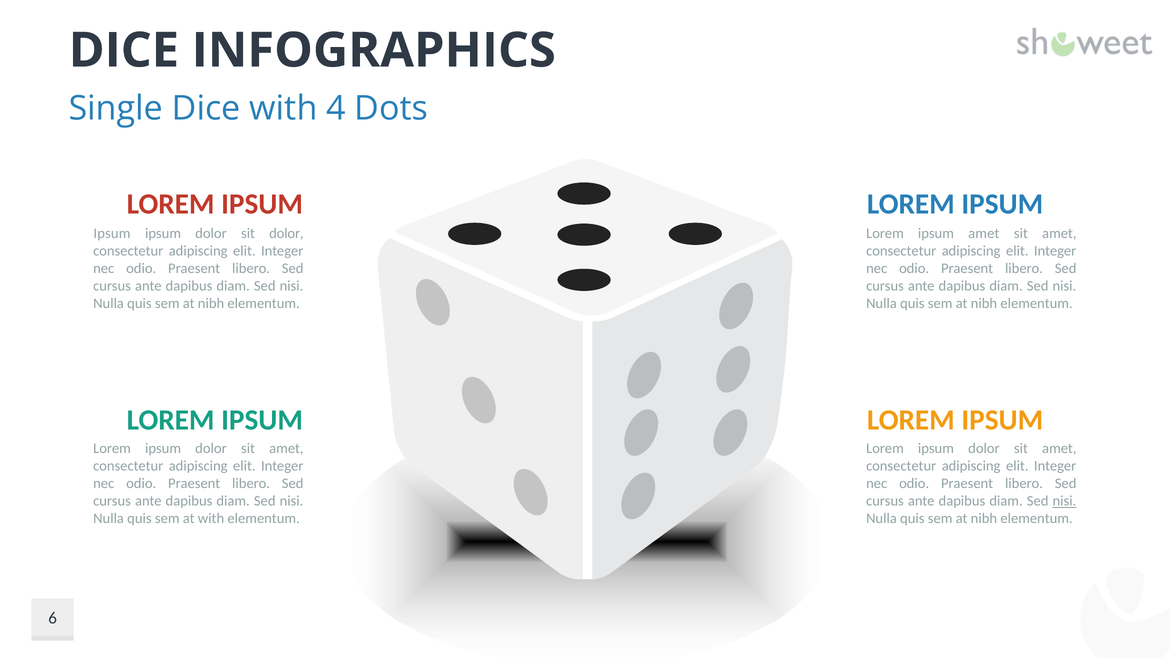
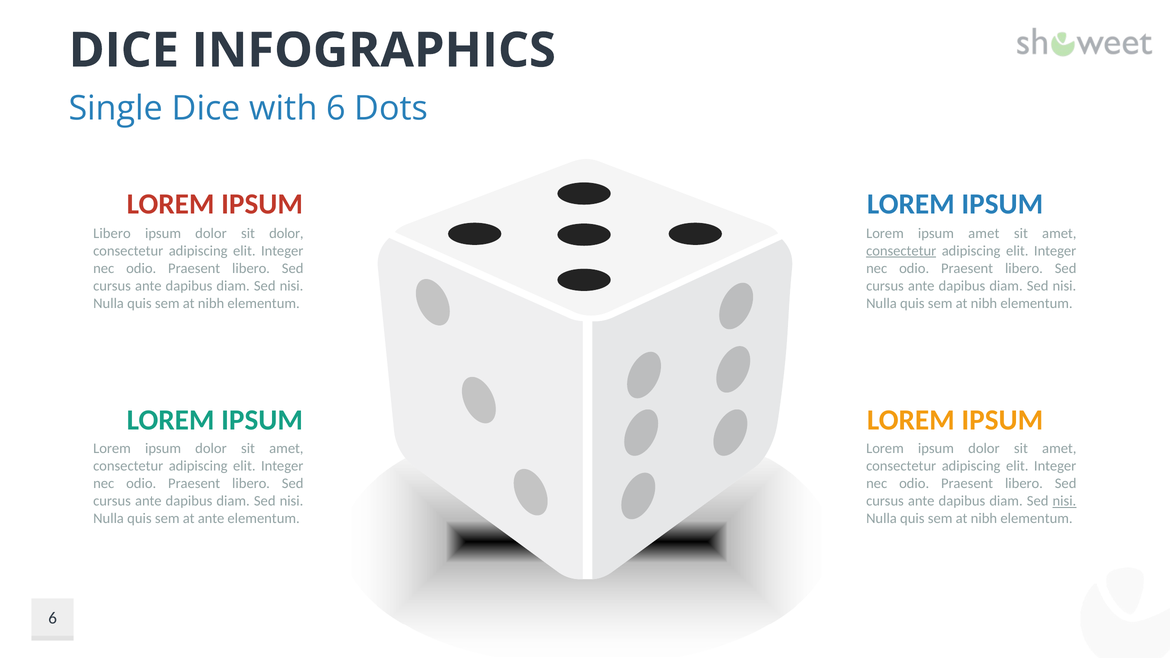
with 4: 4 -> 6 (336, 108)
Ipsum: Ipsum -> Libero (112, 233)
consectetur underline: none -> present (901, 251)
at with: with -> ante (211, 519)
